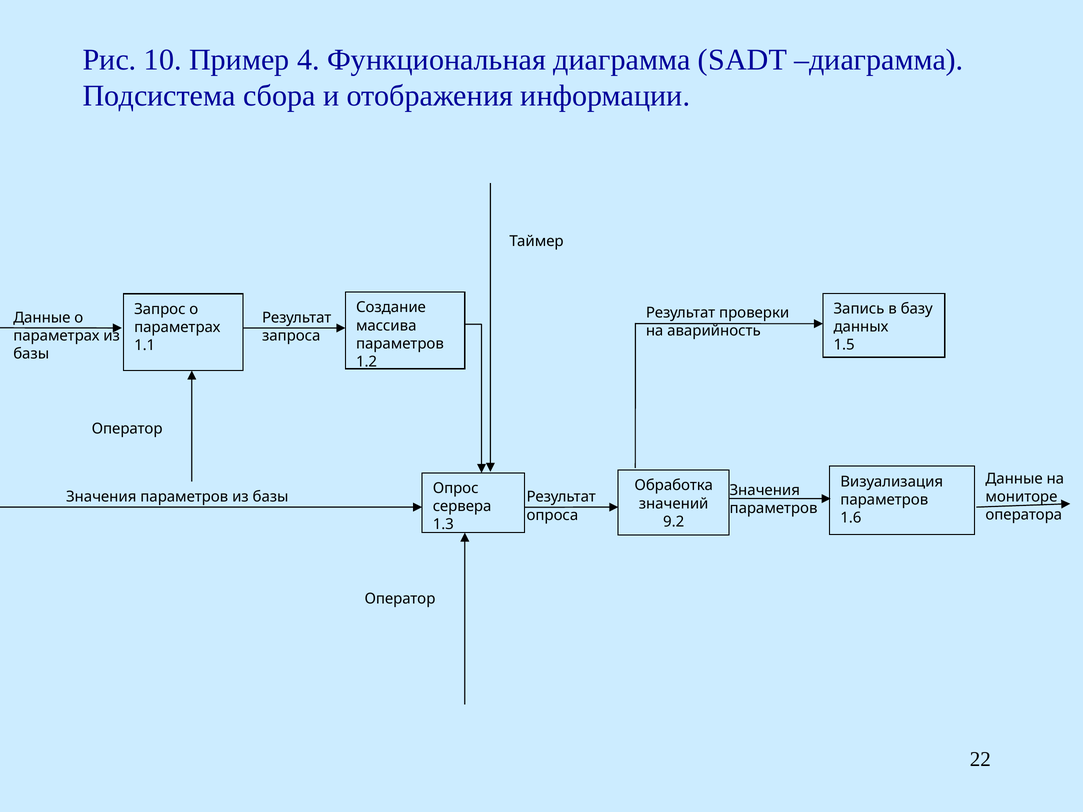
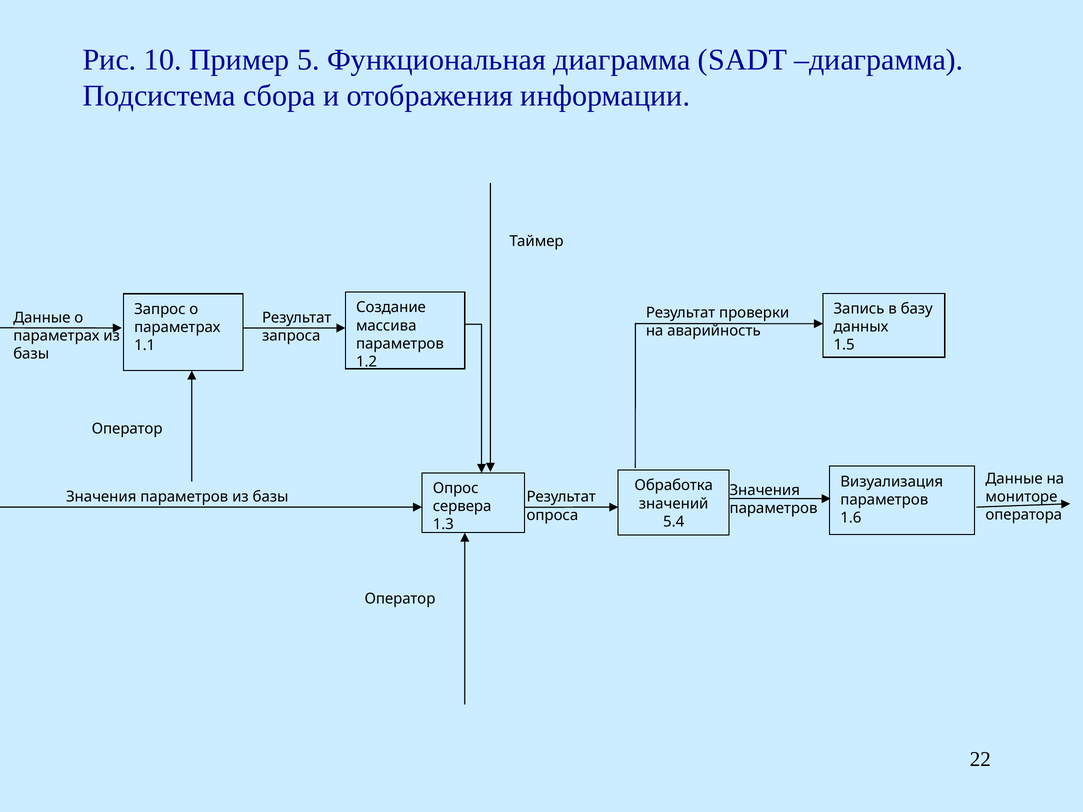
4: 4 -> 5 (308, 60)
9.2: 9.2 -> 5.4 (674, 522)
